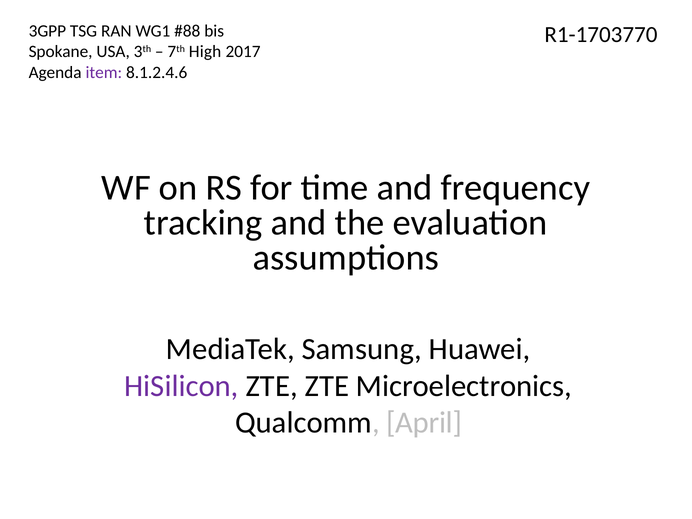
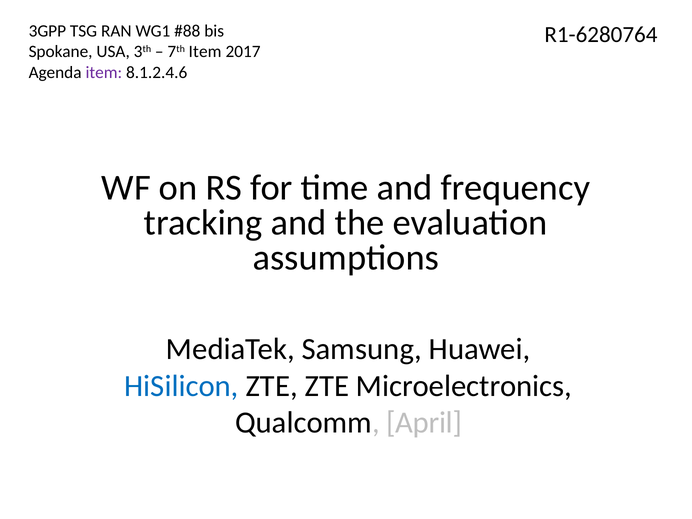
R1-1703770: R1-1703770 -> R1-6280764 (601, 35)
7th High: High -> Item (205, 52)
HiSilicon colour: purple -> blue (181, 386)
